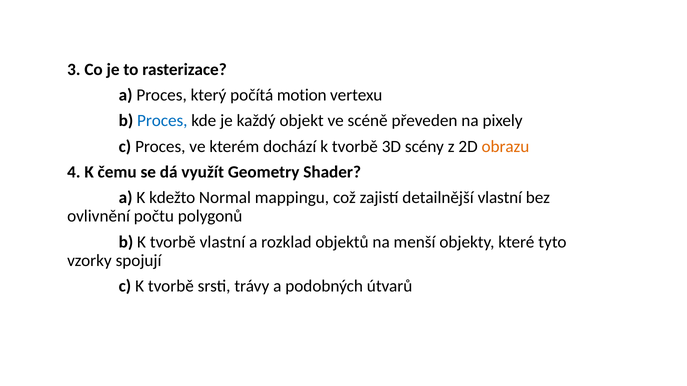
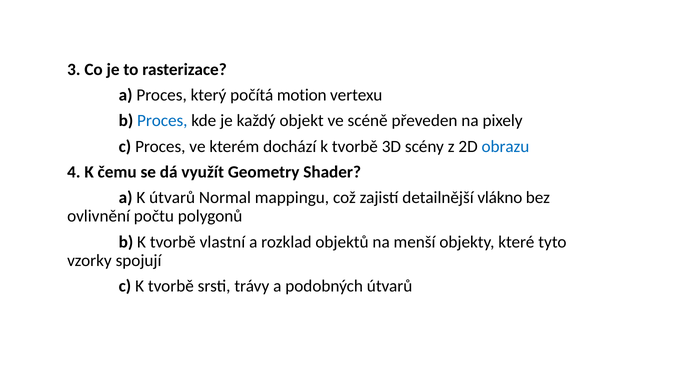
obrazu colour: orange -> blue (505, 147)
K kdežto: kdežto -> útvarů (172, 198)
detailnější vlastní: vlastní -> vlákno (500, 198)
